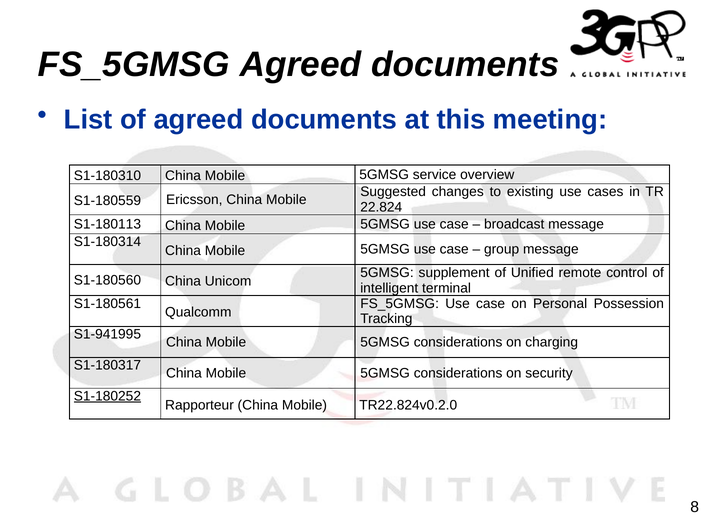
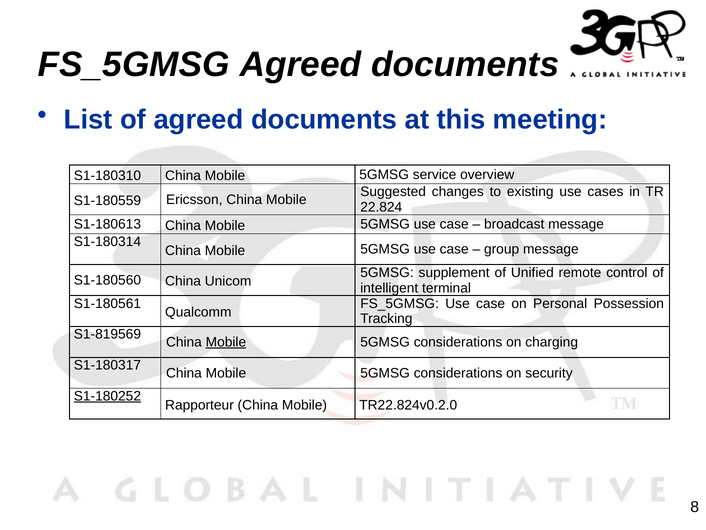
S1-180113: S1-180113 -> S1-180613 (107, 224)
S1-941995: S1-941995 -> S1-819569 (107, 334)
Mobile underline: none -> present (226, 342)
